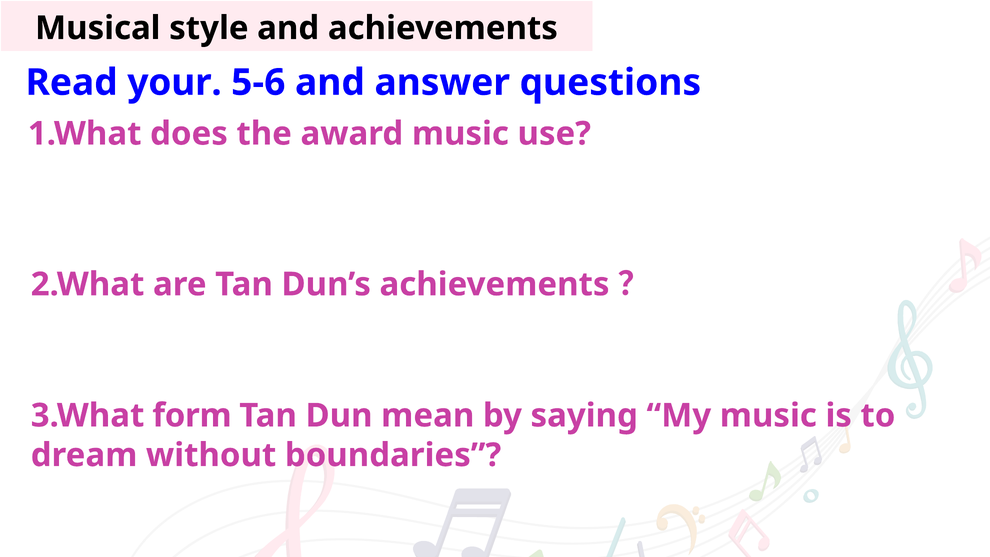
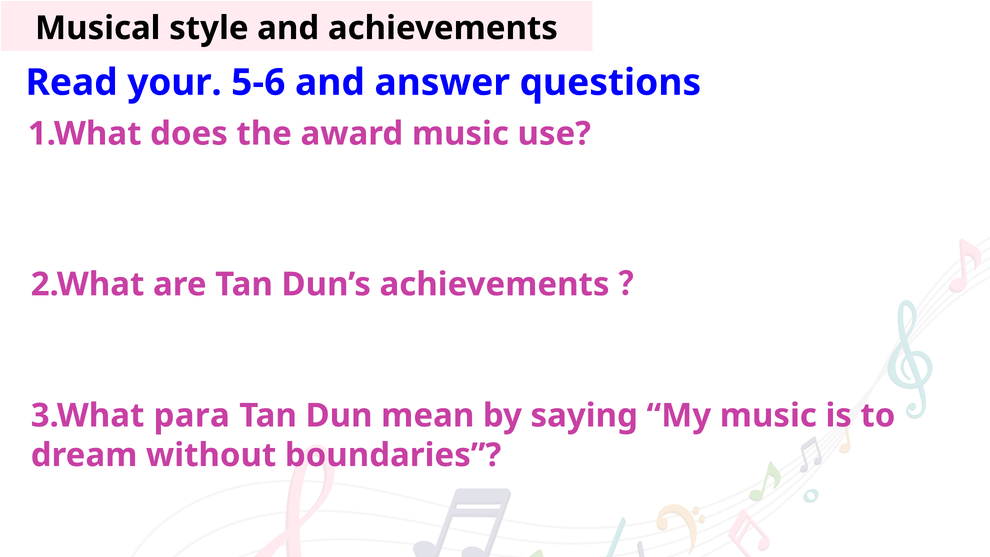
form: form -> para (192, 415)
